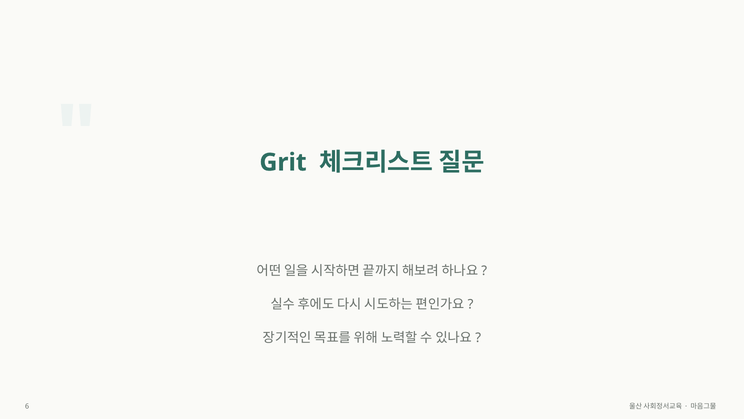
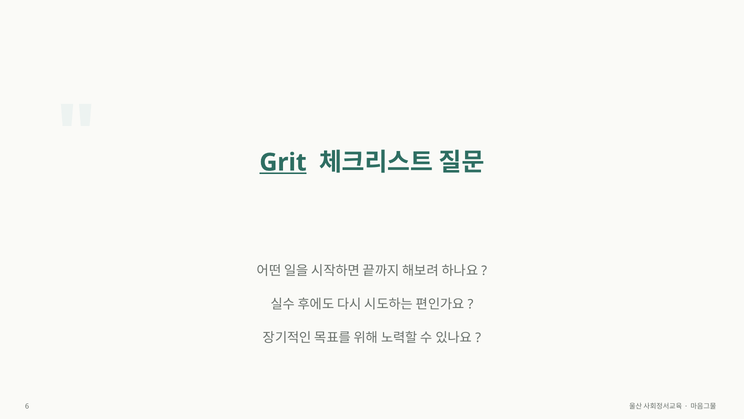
Grit underline: none -> present (283, 162)
